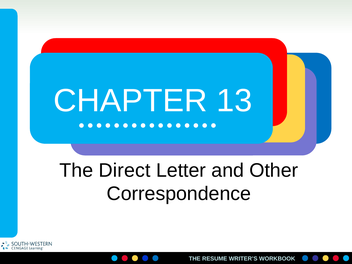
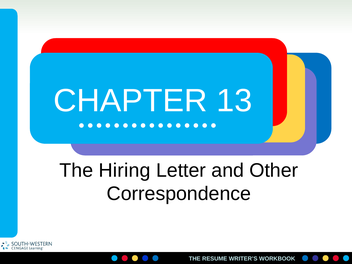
Direct: Direct -> Hiring (125, 170)
